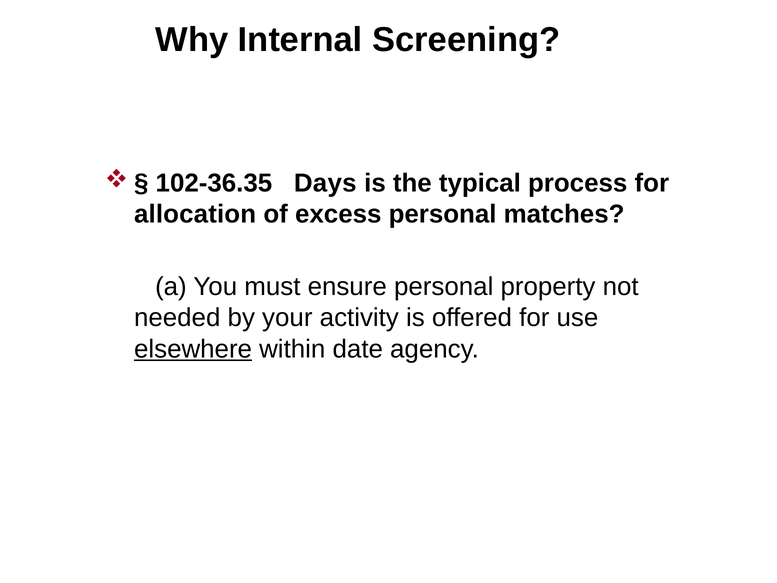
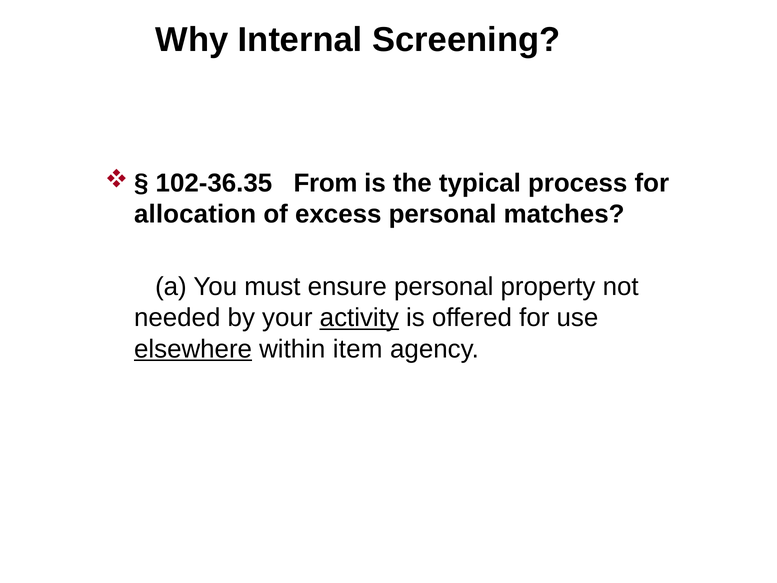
Days: Days -> From (326, 183)
activity underline: none -> present (359, 318)
date: date -> item (358, 349)
